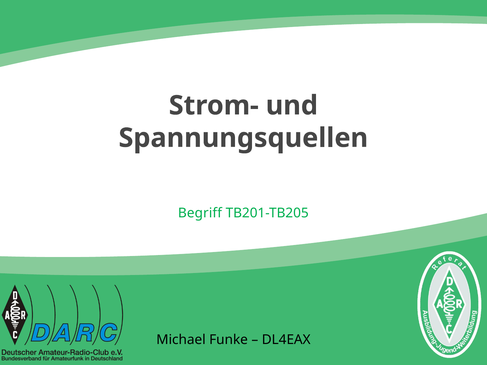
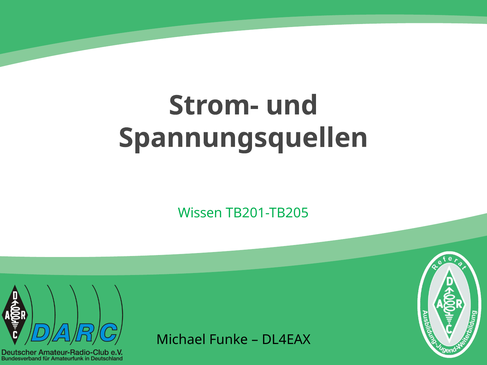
Begriff: Begriff -> Wissen (200, 213)
